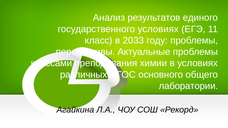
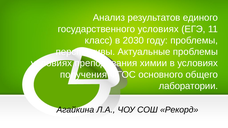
2033: 2033 -> 2030 (133, 41)
классами: классами -> условиях (51, 63)
различных: различных -> получения (84, 75)
